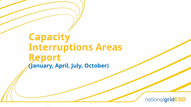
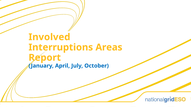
Capacity: Capacity -> Involved (49, 37)
